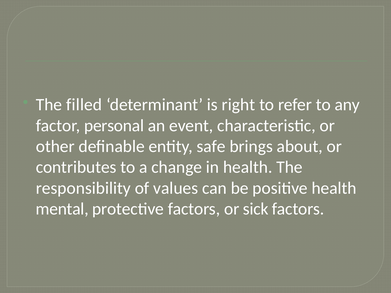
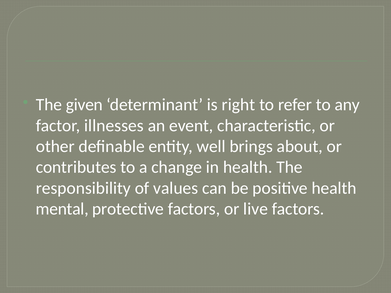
filled: filled -> given (84, 105)
personal: personal -> illnesses (114, 126)
safe: safe -> well (211, 147)
sick: sick -> live (256, 209)
